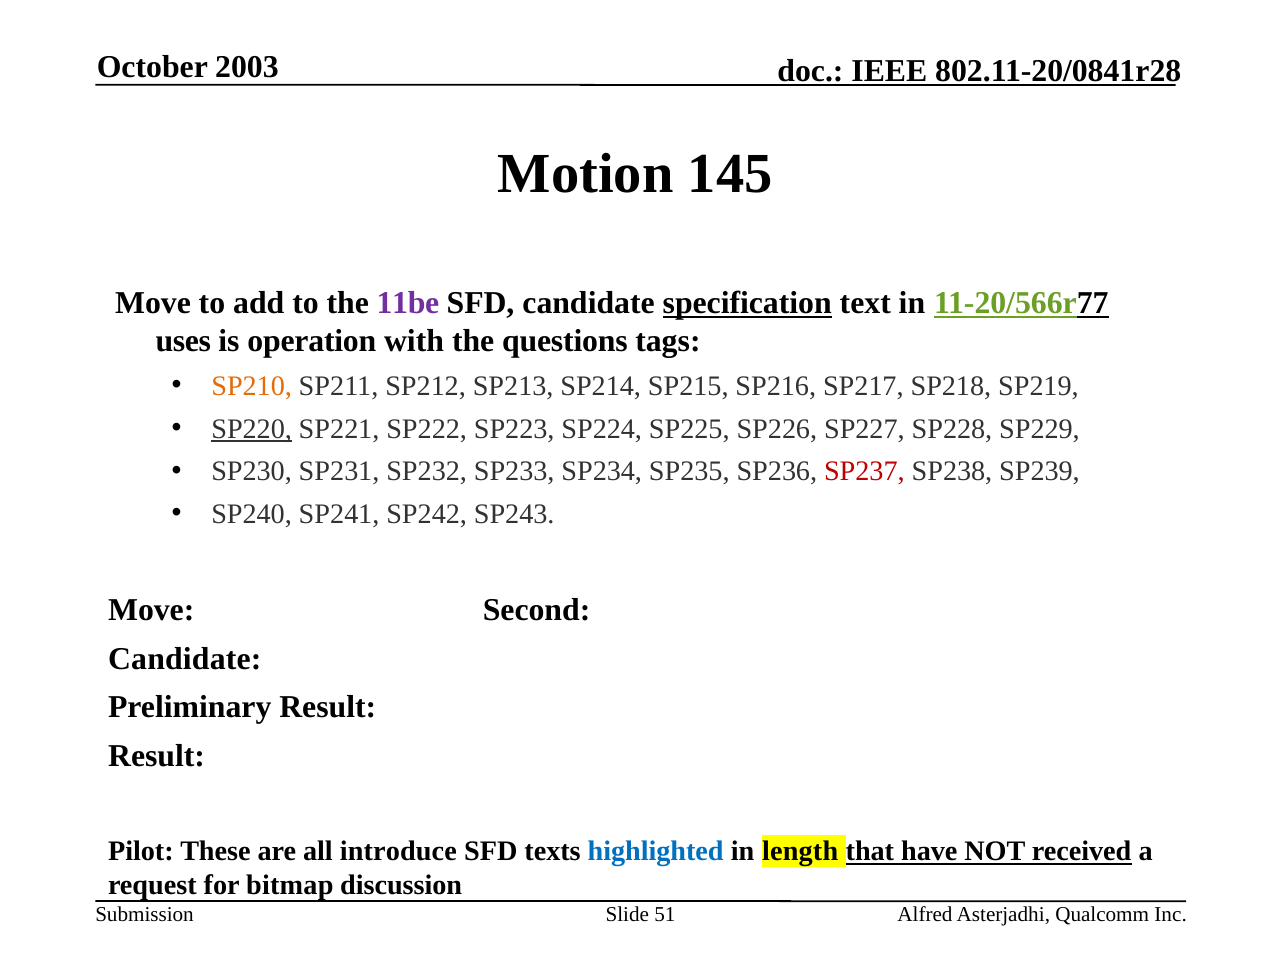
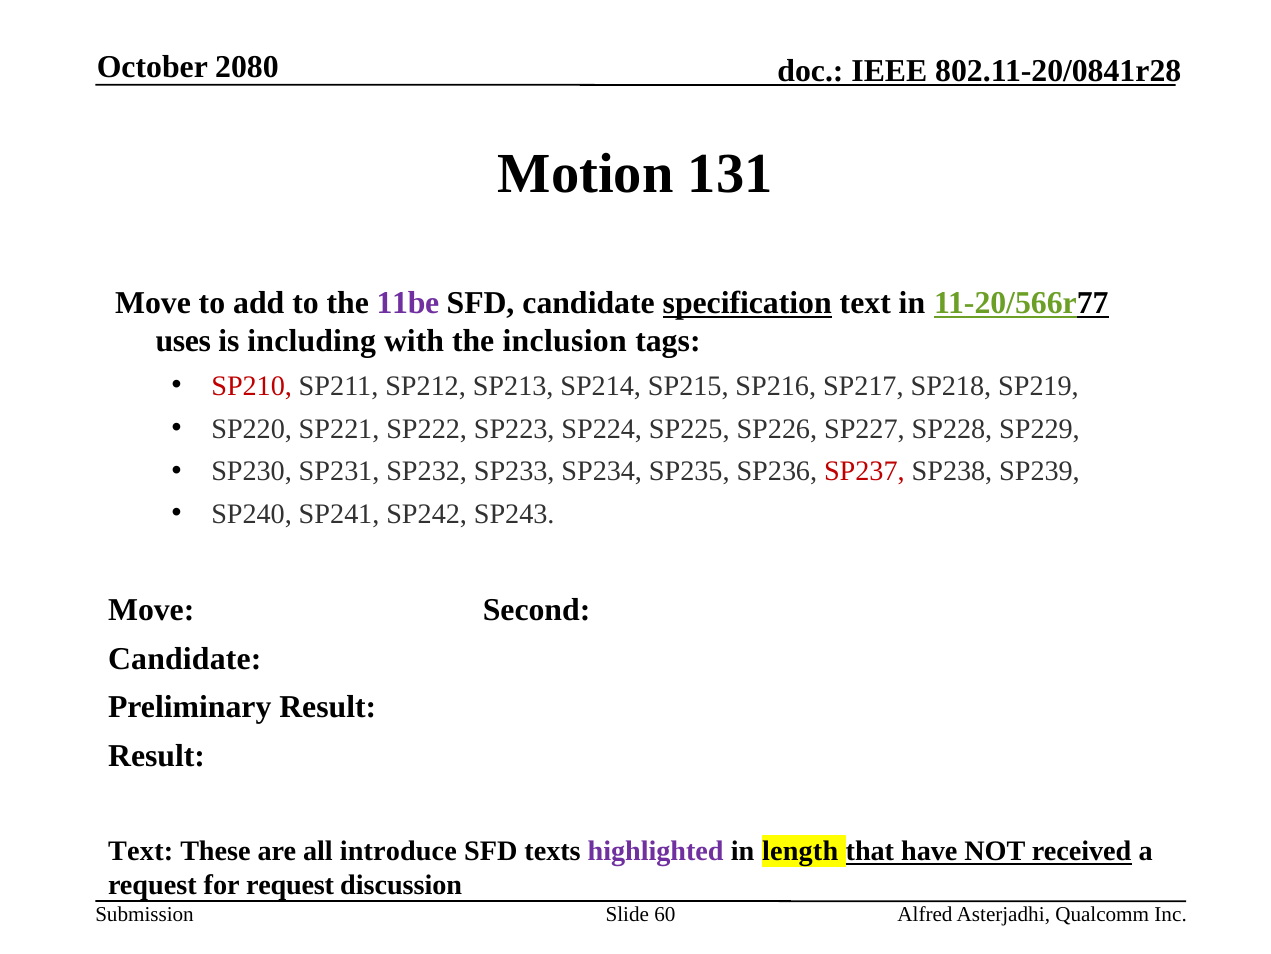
2003: 2003 -> 2080 (247, 67)
145: 145 -> 131 (730, 173)
operation: operation -> including (312, 341)
questions: questions -> inclusion (565, 341)
SP210 colour: orange -> red (252, 386)
SP220 underline: present -> none (252, 428)
Pilot: Pilot -> Text (141, 851)
highlighted colour: blue -> purple (656, 851)
for bitmap: bitmap -> request (290, 885)
51: 51 -> 60 (665, 914)
